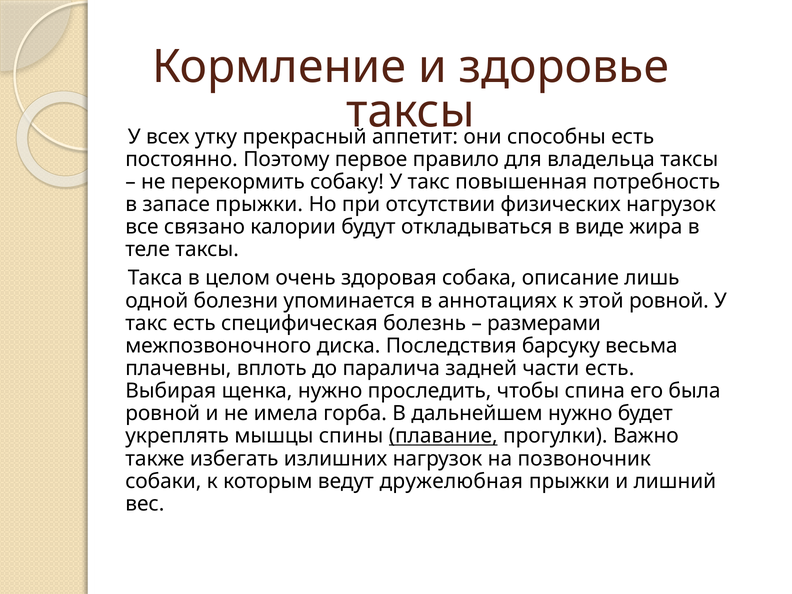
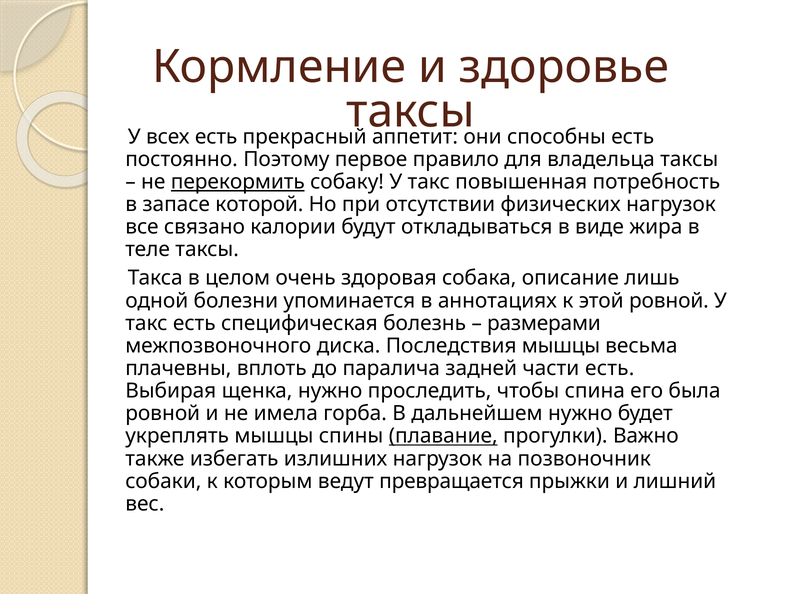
всех утку: утку -> есть (216, 137)
перекормить underline: none -> present (238, 182)
запасе прыжки: прыжки -> которой (259, 204)
Последствия барсуку: барсуку -> мышцы (561, 346)
дружелюбная: дружелюбная -> превращается (452, 481)
